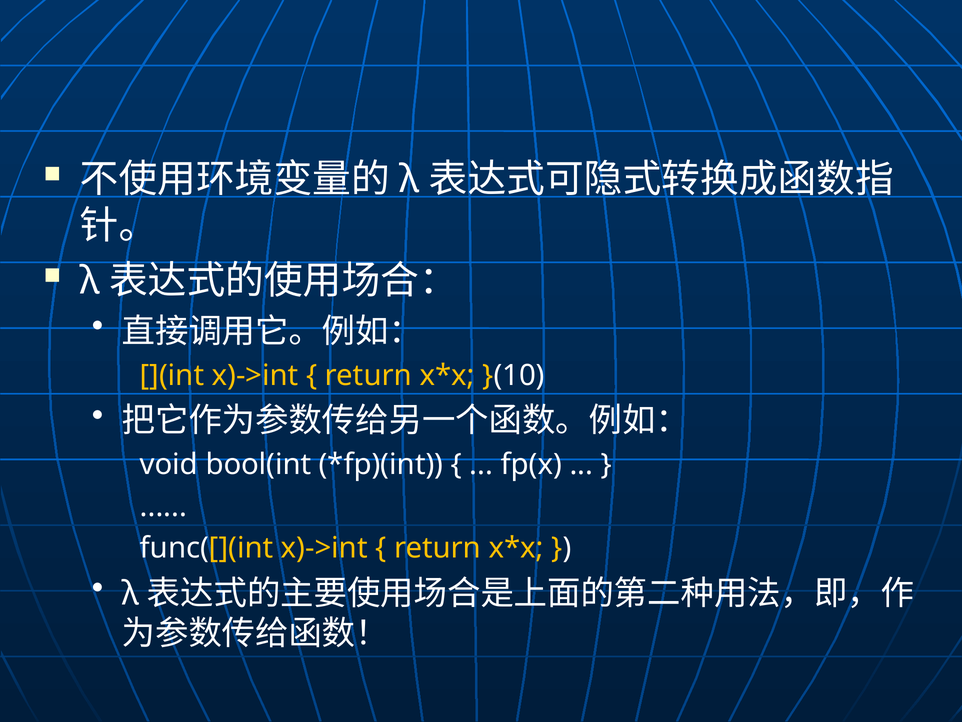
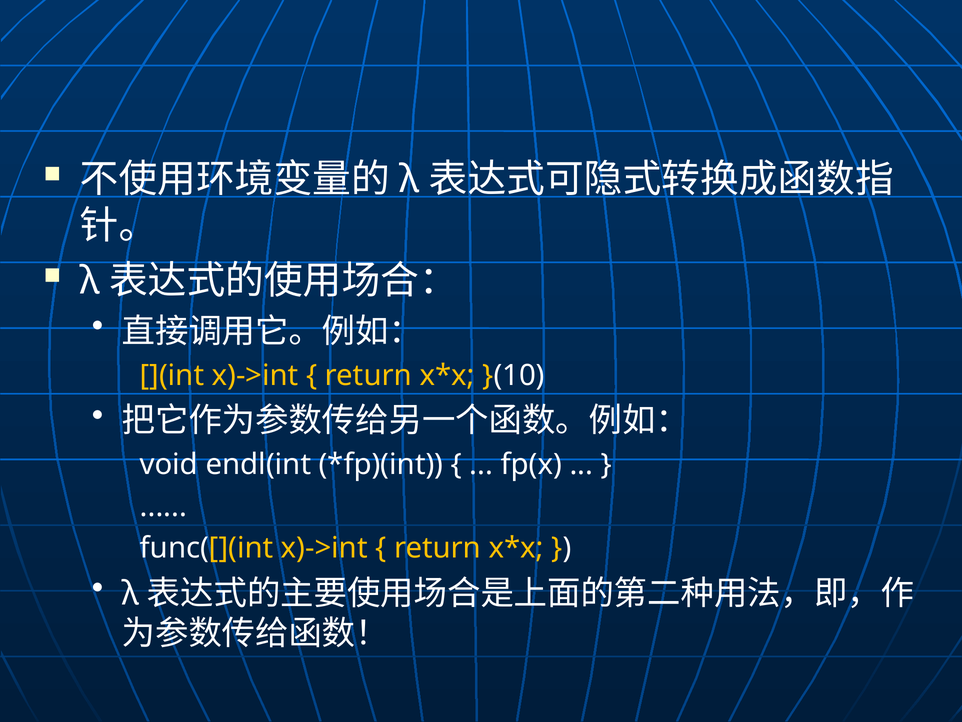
bool(int: bool(int -> endl(int (258, 464)
